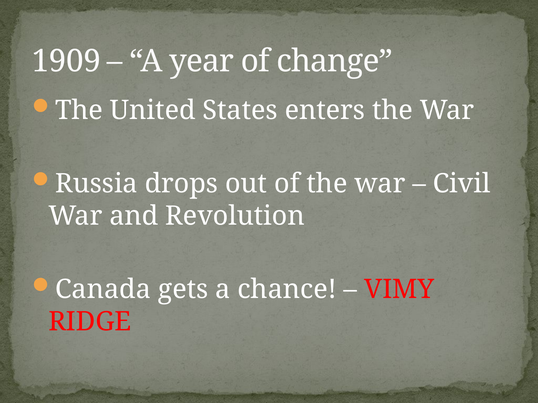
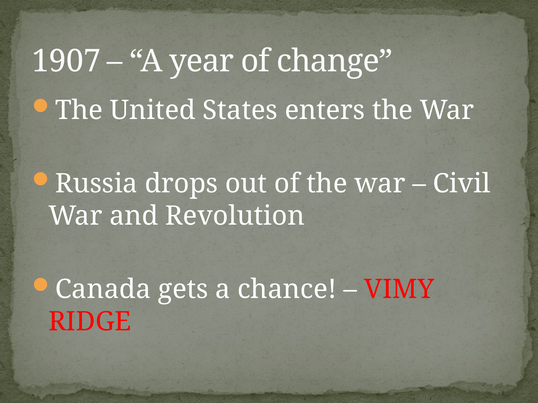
1909: 1909 -> 1907 (66, 61)
